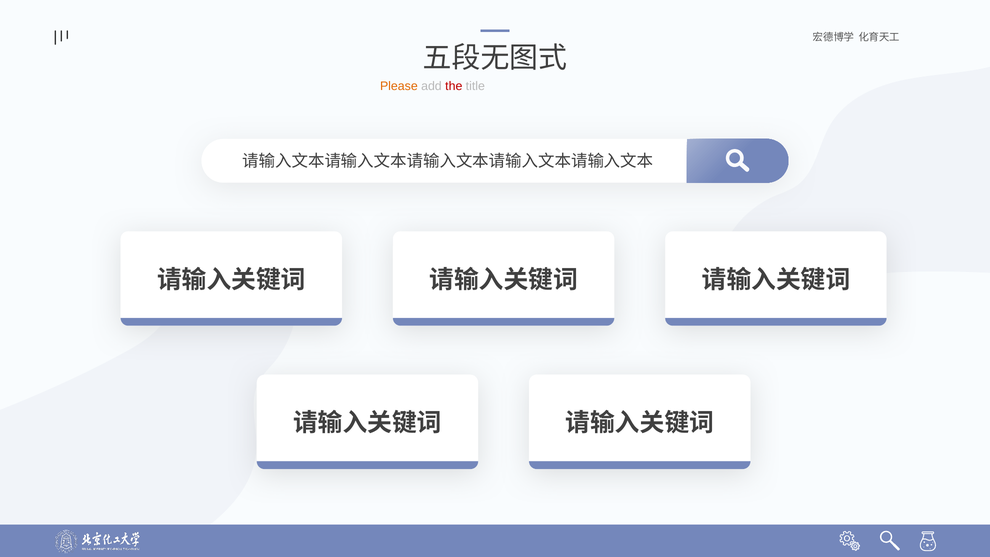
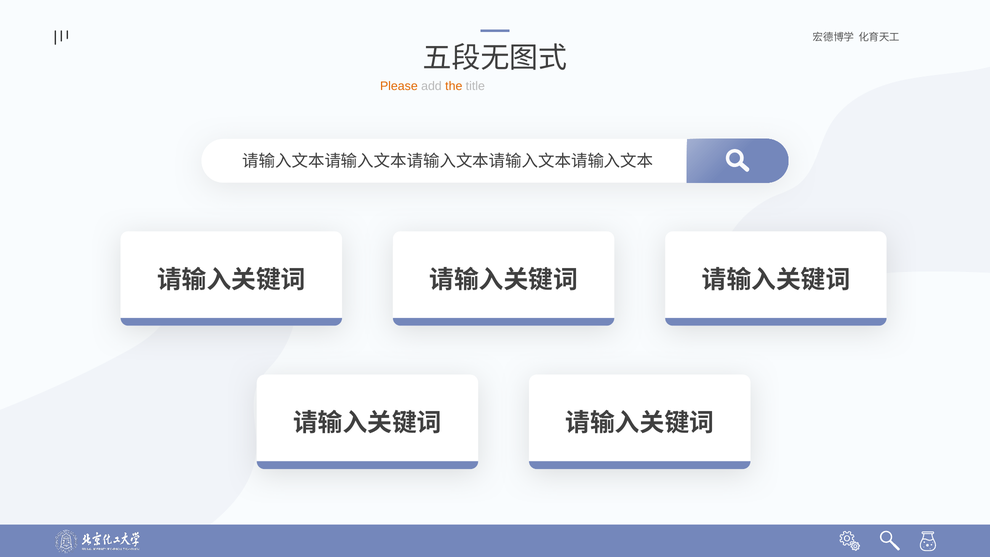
the colour: red -> orange (454, 86)
